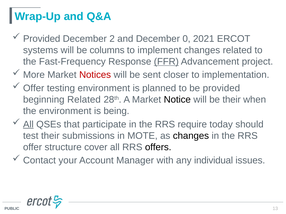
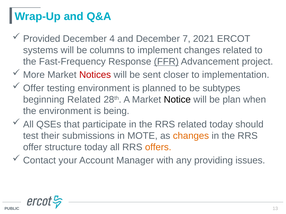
2: 2 -> 4 (112, 39)
0: 0 -> 7 (186, 39)
be provided: provided -> subtypes (221, 88)
be their: their -> plan (232, 100)
All underline: present -> none (28, 125)
RRS require: require -> related (192, 125)
changes colour: black -> orange (191, 136)
structure cover: cover -> today (96, 147)
offers colour: black -> orange (158, 147)
individual: individual -> providing (214, 161)
